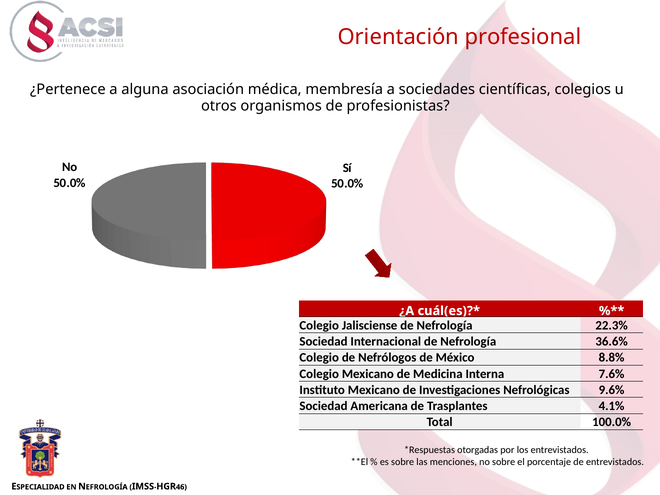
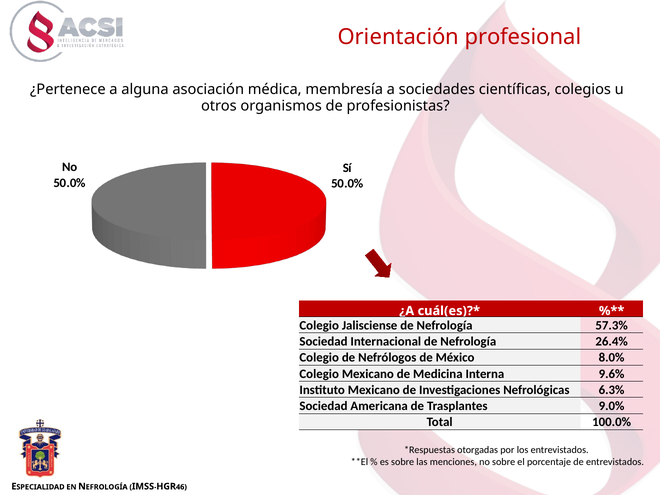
22.3%: 22.3% -> 57.3% (612, 325)
36.6%: 36.6% -> 26.4% (612, 342)
8.8%: 8.8% -> 8.0% (612, 358)
7.6%: 7.6% -> 9.6% (612, 374)
9.6%: 9.6% -> 6.3% (612, 390)
4.1%: 4.1% -> 9.0% (612, 406)
